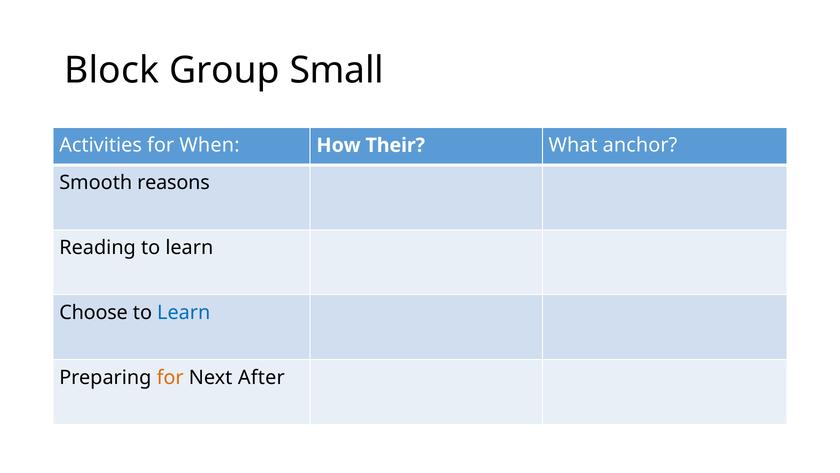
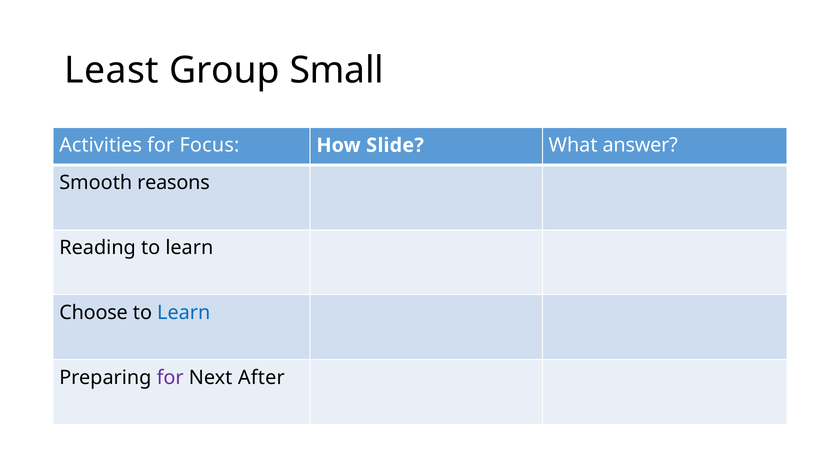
Block: Block -> Least (112, 71)
When: When -> Focus (209, 145)
Their: Their -> Slide (395, 145)
anchor: anchor -> answer (640, 145)
for colour: orange -> purple (170, 377)
